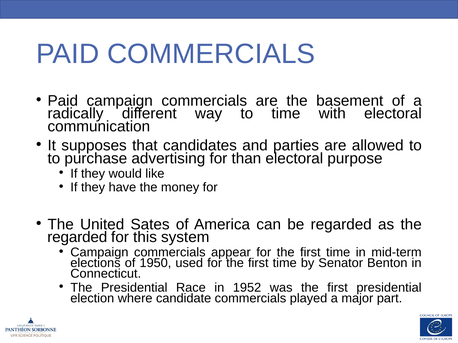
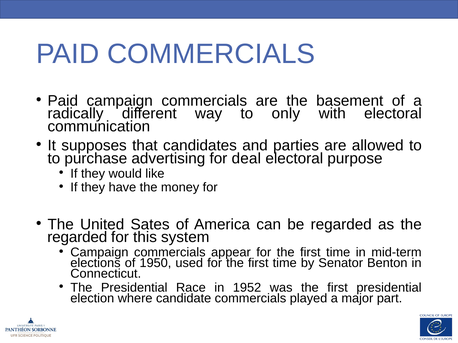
to time: time -> only (286, 114)
than: than -> deal (246, 159)
